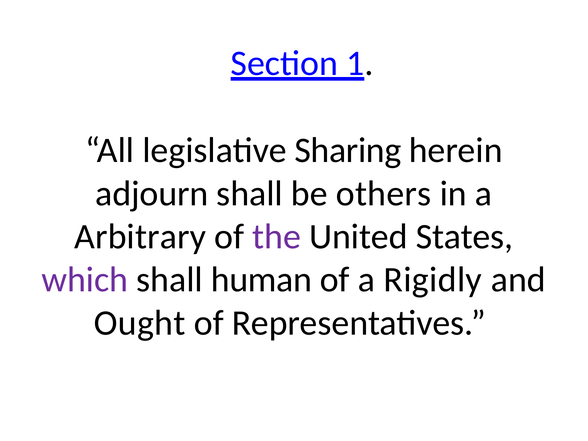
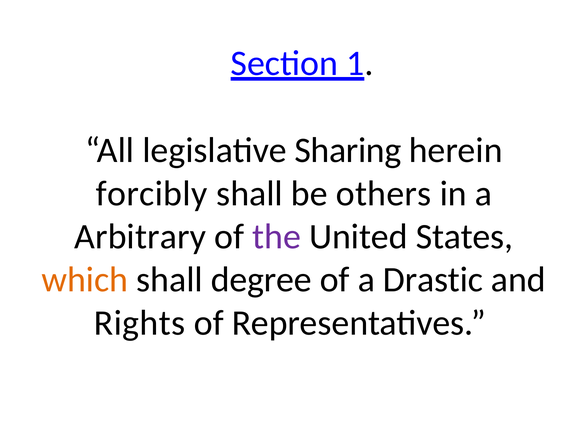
adjourn: adjourn -> forcibly (152, 194)
which colour: purple -> orange (85, 280)
human: human -> degree (261, 280)
Rigidly: Rigidly -> Drastic (433, 280)
Ought: Ought -> Rights (140, 323)
